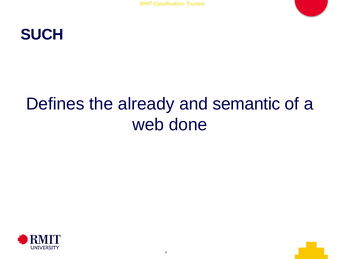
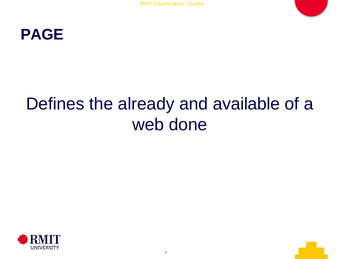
SUCH: SUCH -> PAGE (42, 34)
semantic: semantic -> available (246, 104)
